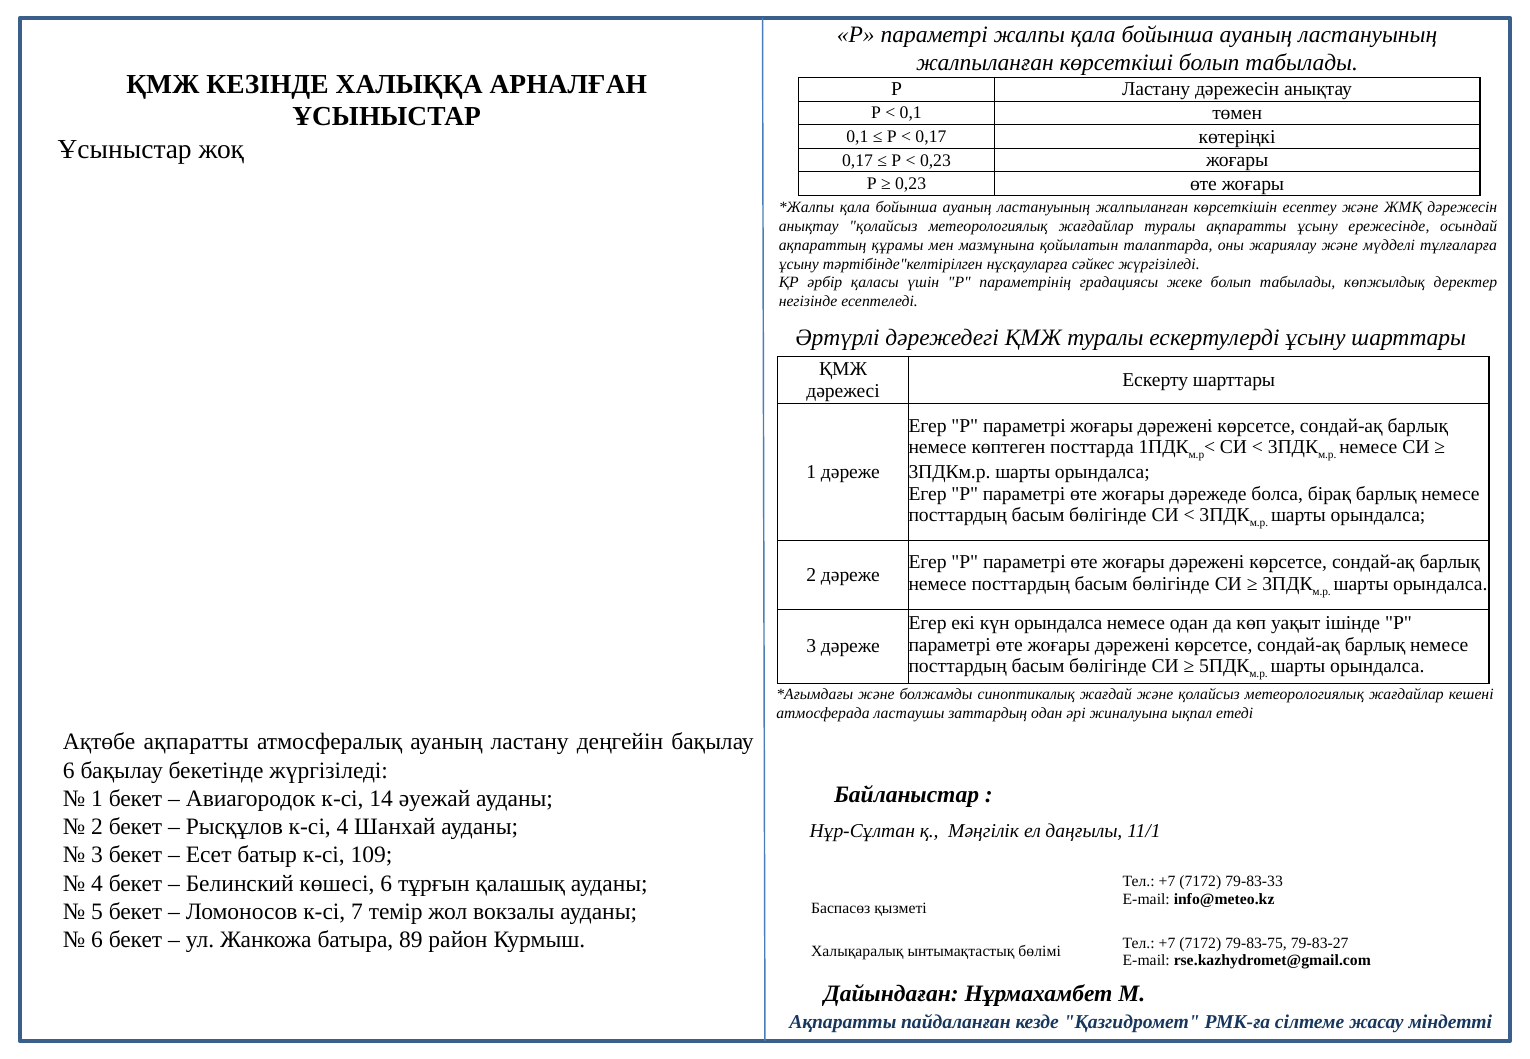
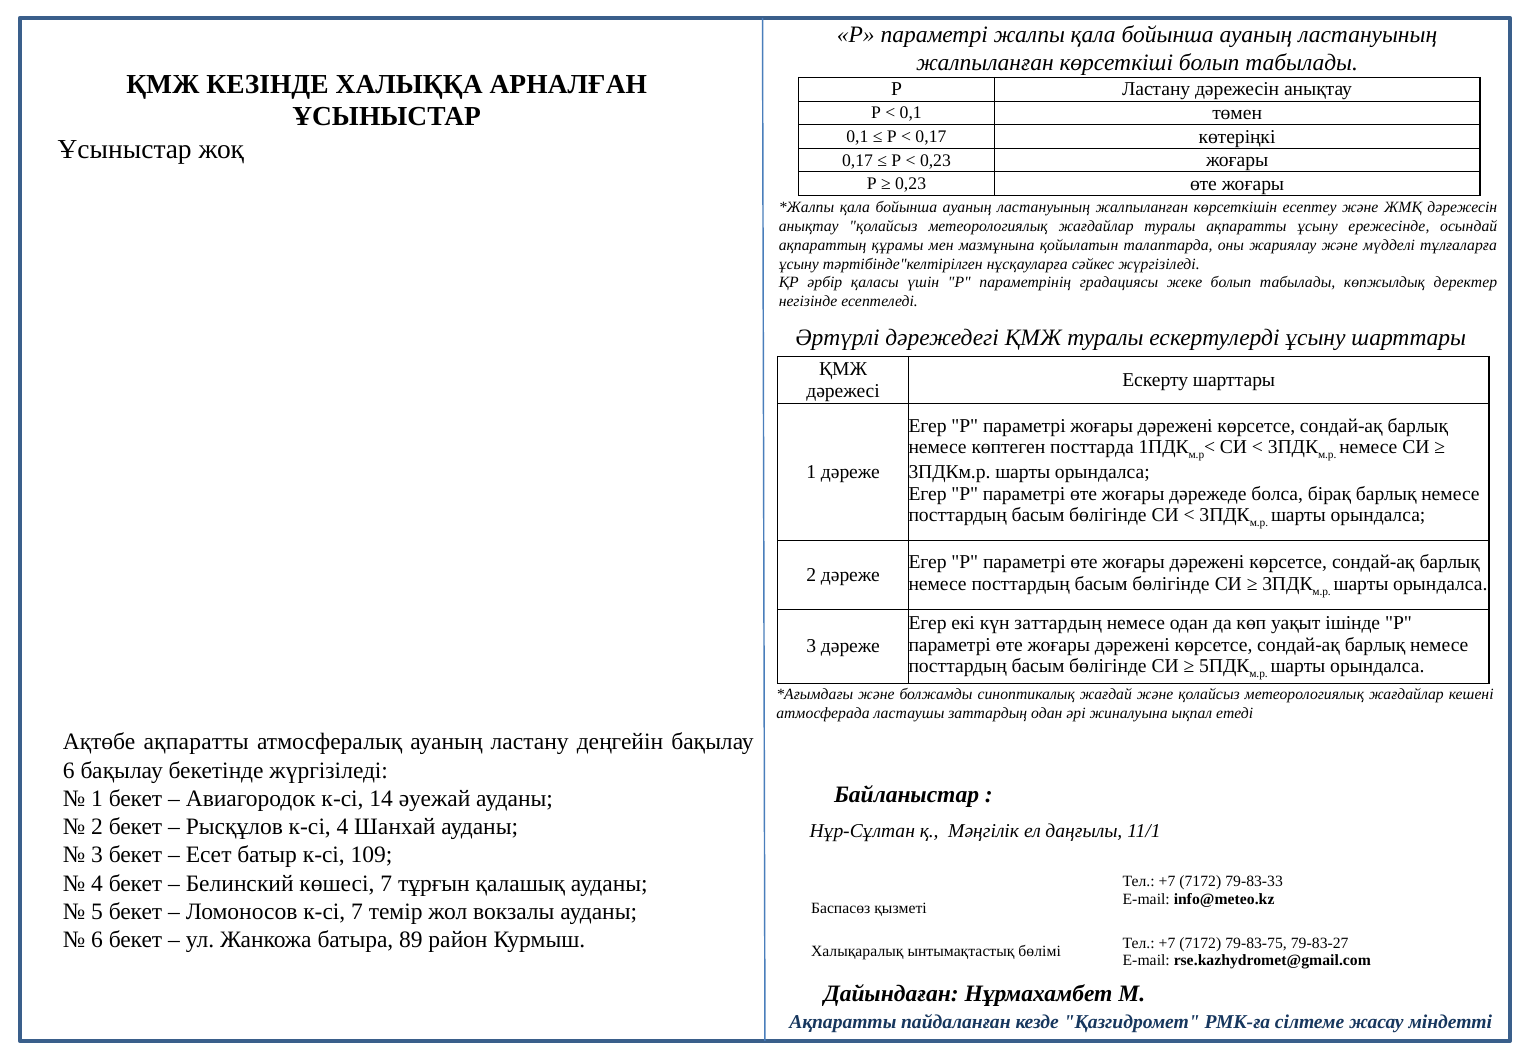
күн орындалса: орындалса -> заттардың (1058, 623)
көшесі 6: 6 -> 7 (386, 884)
